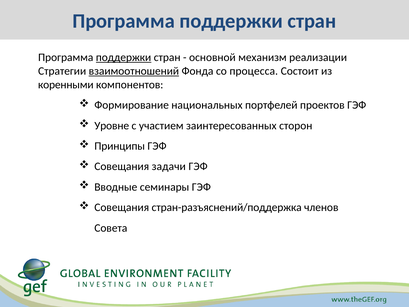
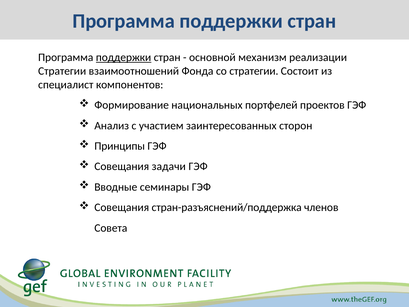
взаимоотношений underline: present -> none (134, 71)
со процесса: процесса -> стратегии (254, 71)
коренными: коренными -> специалист (66, 85)
Уровне: Уровне -> Анализ (112, 126)
